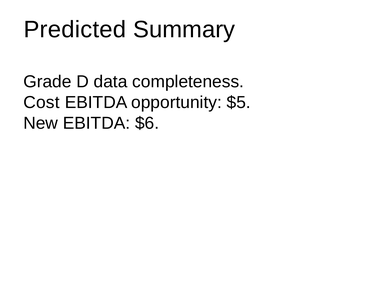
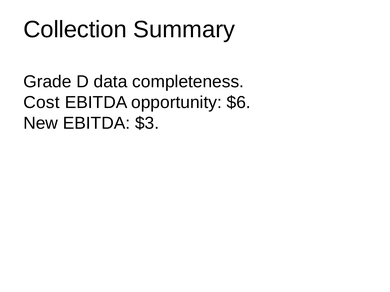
Predicted: Predicted -> Collection (75, 30)
$5: $5 -> $6 (239, 103)
$6: $6 -> $3 (147, 123)
